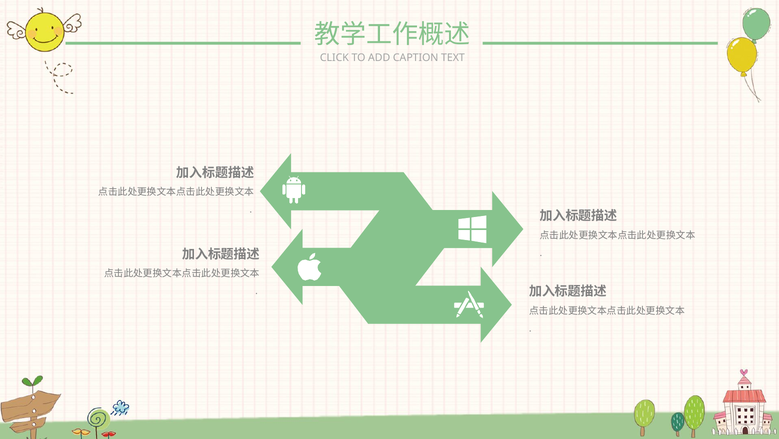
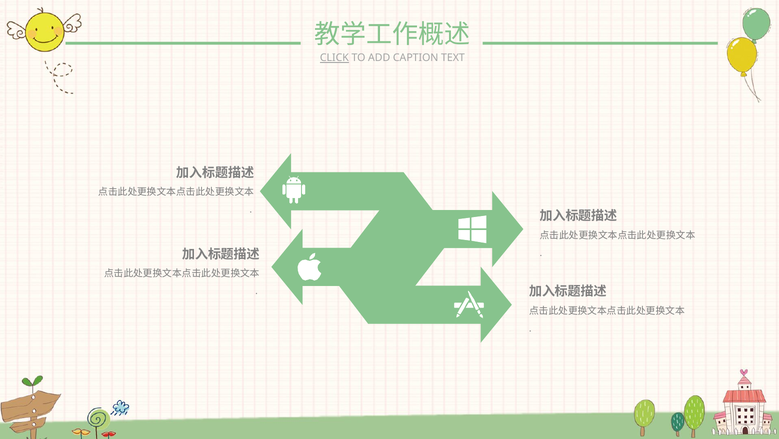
CLICK underline: none -> present (334, 58)
